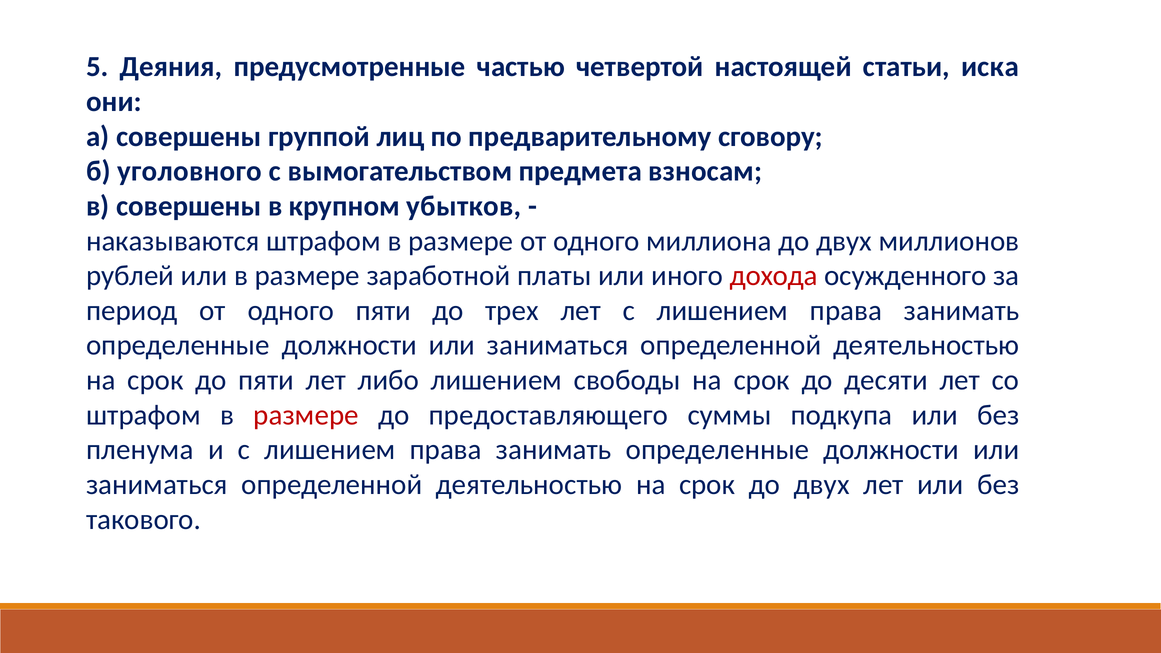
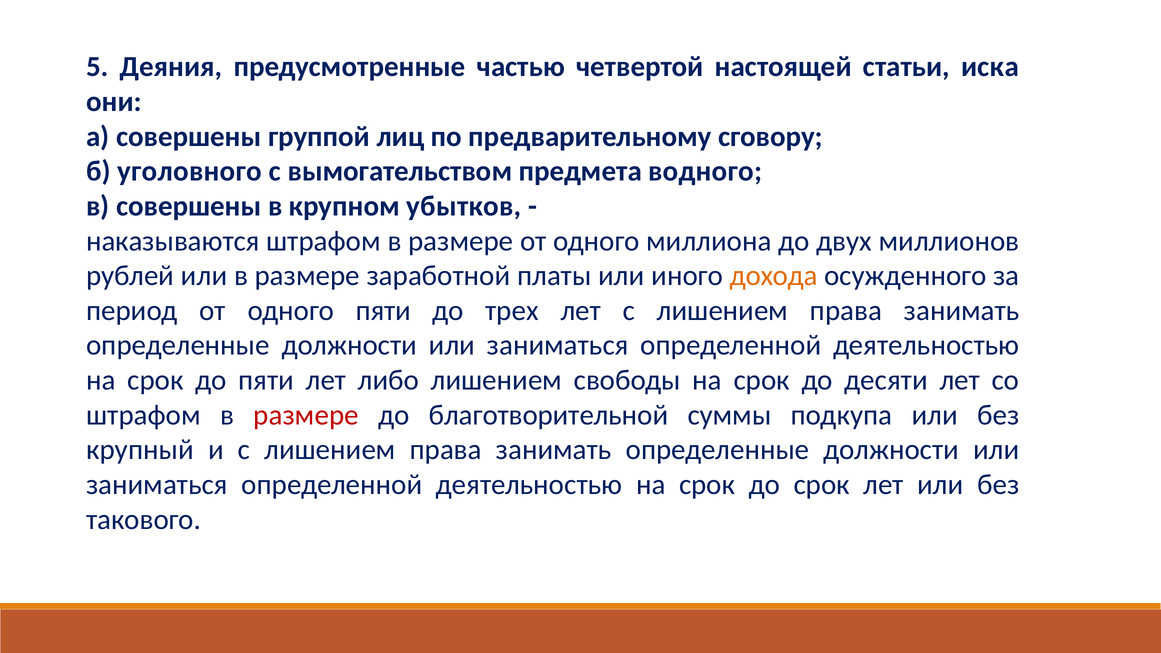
взносам: взносам -> водного (705, 171)
дохода colour: red -> orange (774, 276)
предоставляющего: предоставляющего -> благотворительной (549, 415)
пленума: пленума -> крупный (140, 450)
срок до двух: двух -> срок (822, 485)
